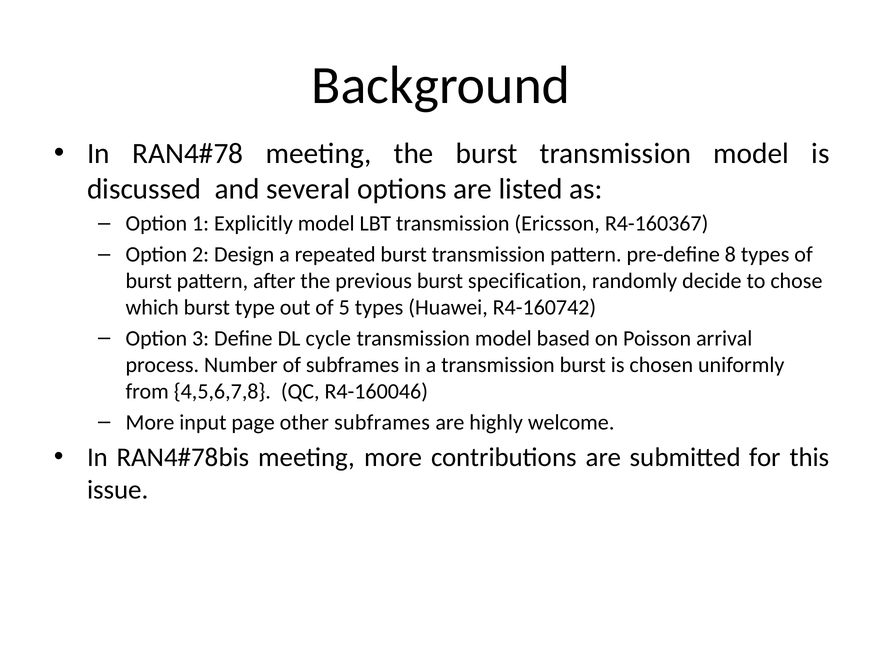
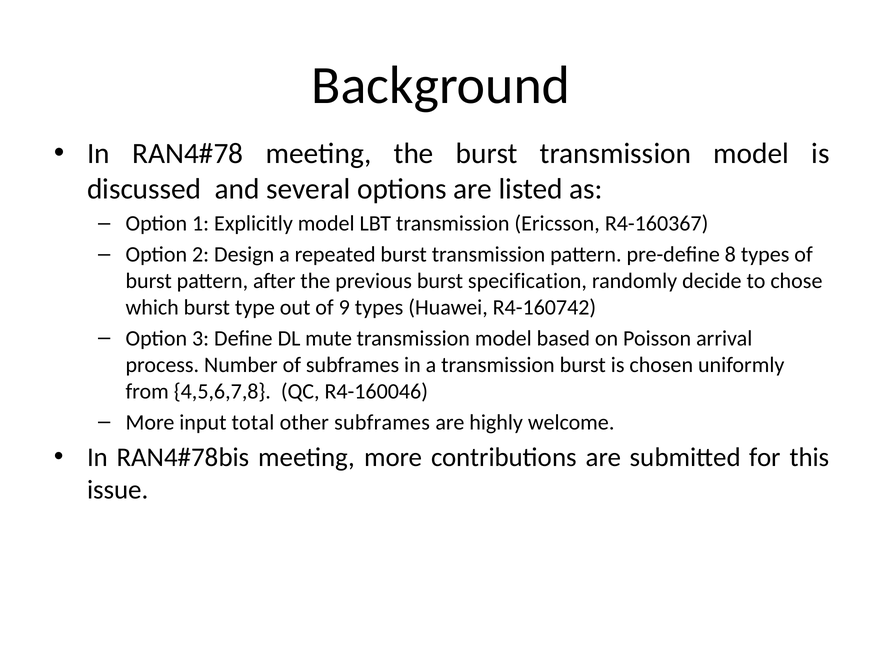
5: 5 -> 9 (344, 307)
cycle: cycle -> mute (329, 338)
page: page -> total (253, 422)
